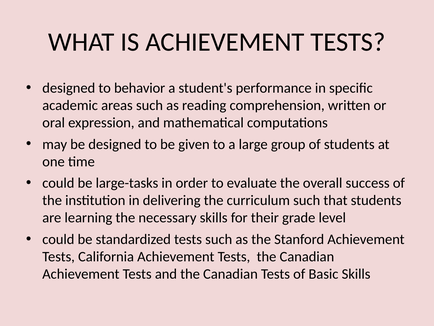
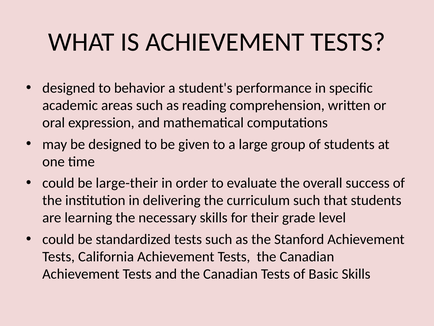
large-tasks: large-tasks -> large-their (127, 183)
